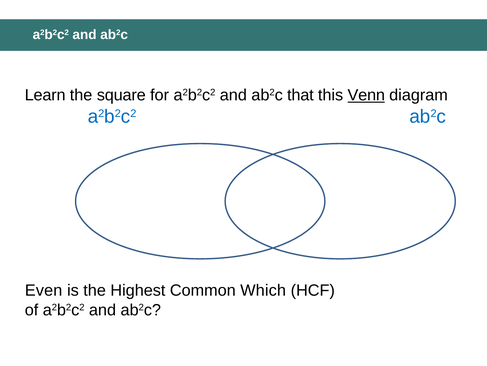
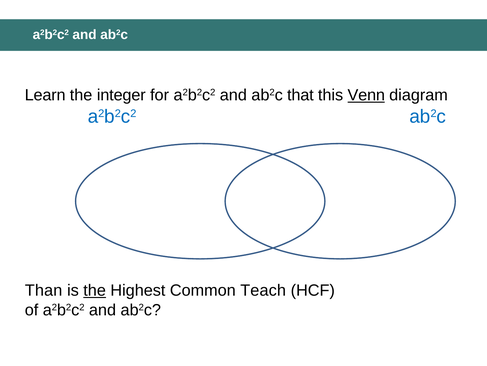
square: square -> integer (121, 95)
Even: Even -> Than (44, 290)
the underline: none -> present (95, 290)
Which: Which -> Teach (263, 290)
